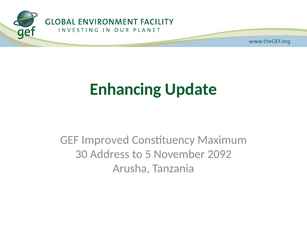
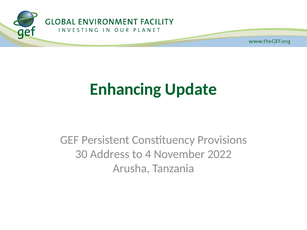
Improved: Improved -> Persistent (105, 140)
Maximum: Maximum -> Provisions (222, 140)
5: 5 -> 4 (148, 154)
2092: 2092 -> 2022 (220, 154)
